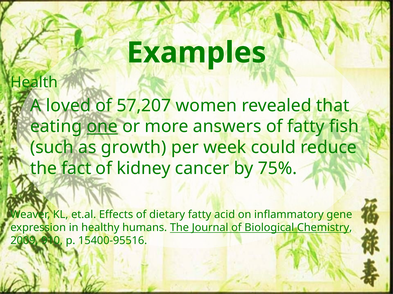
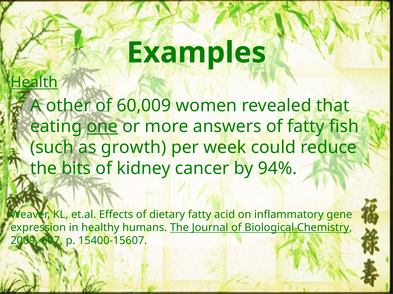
Health underline: none -> present (34, 83)
loved: loved -> other (68, 106)
57,207: 57,207 -> 60,009 (144, 106)
fact: fact -> bits (76, 169)
75%: 75% -> 94% (277, 169)
910: 910 -> 607 (52, 241)
15400-95516: 15400-95516 -> 15400-15607 (113, 241)
